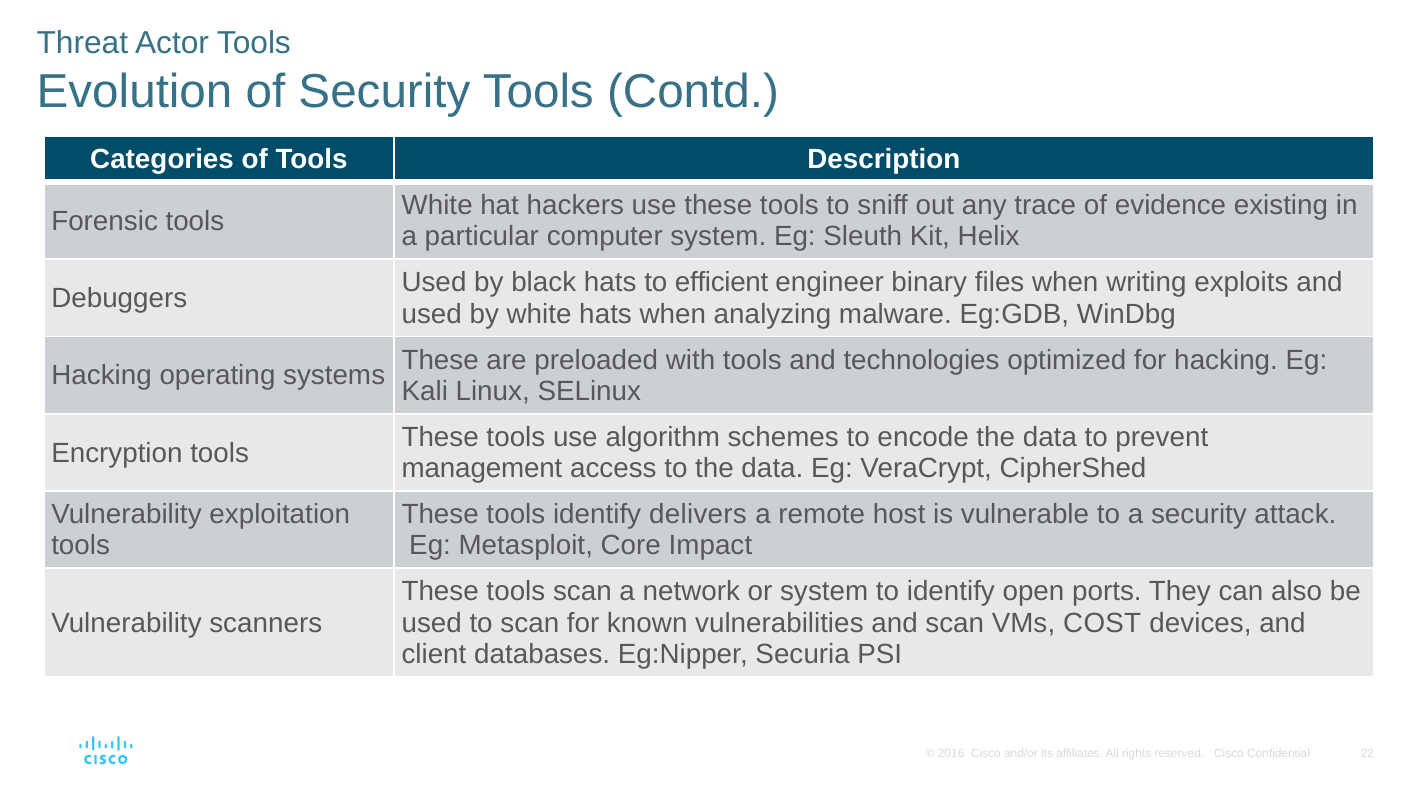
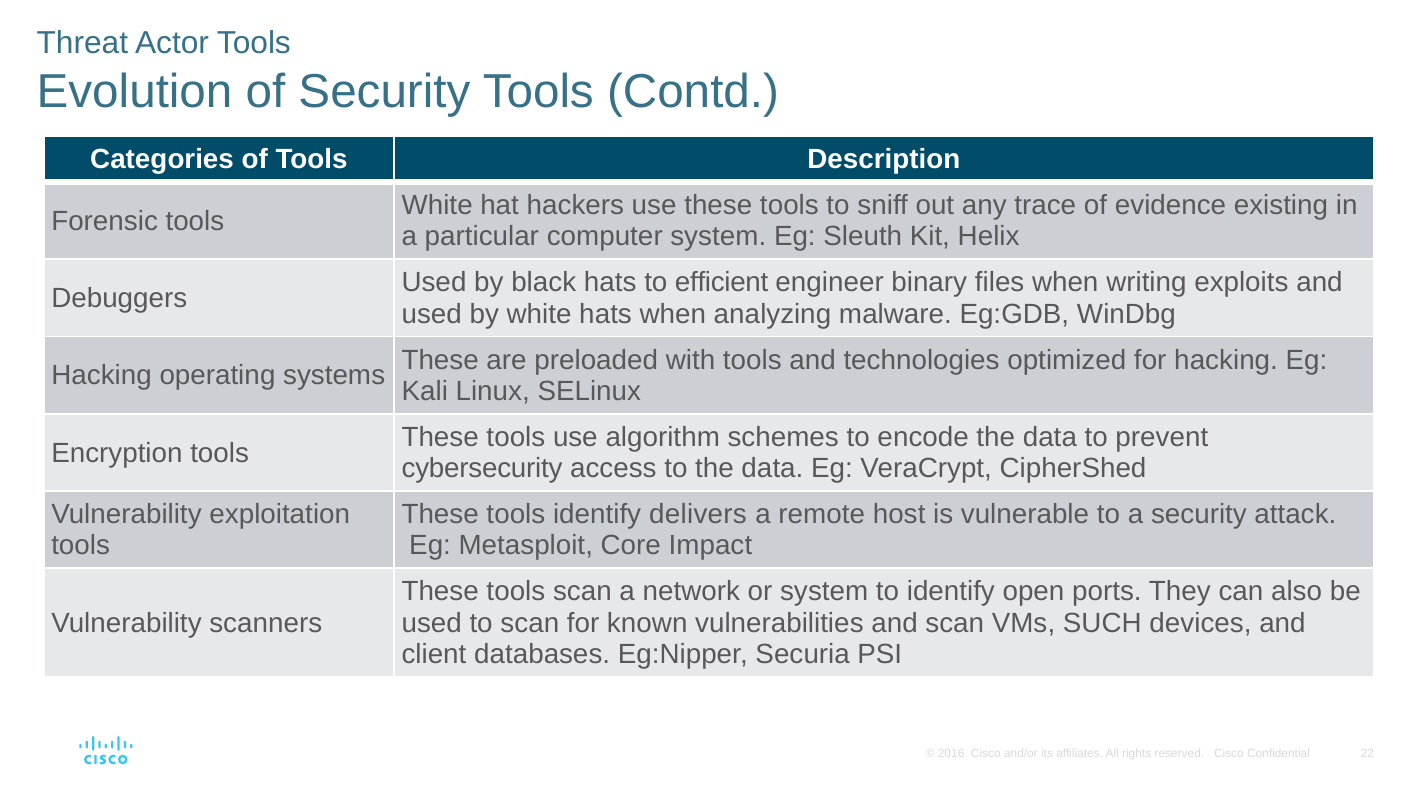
management: management -> cybersecurity (482, 469)
COST: COST -> SUCH (1102, 623)
